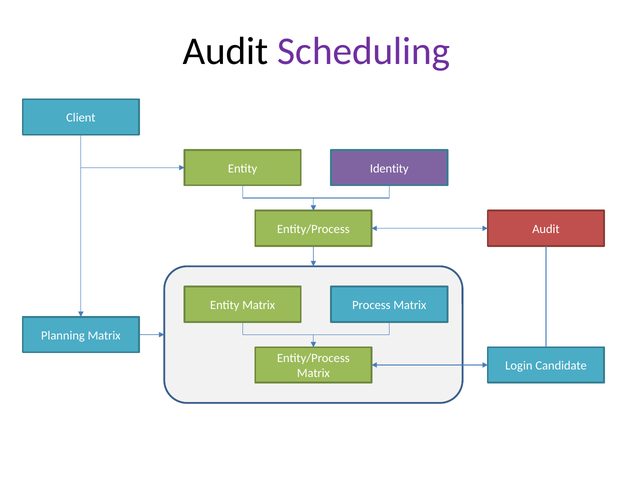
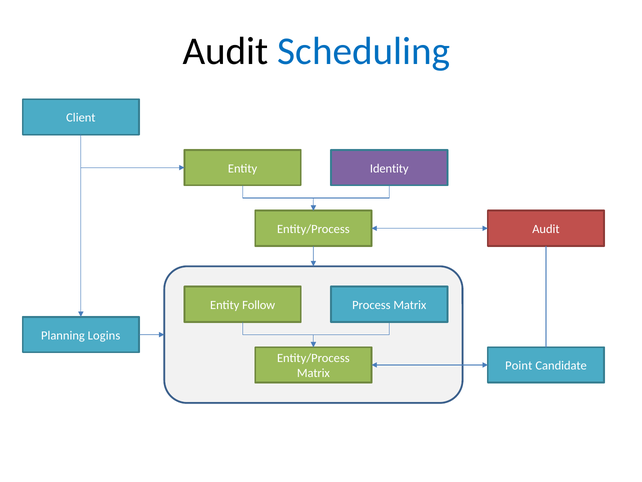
Scheduling colour: purple -> blue (364, 51)
Entity Matrix: Matrix -> Follow (259, 305)
Planning Matrix: Matrix -> Logins (104, 335)
Login: Login -> Point (519, 365)
